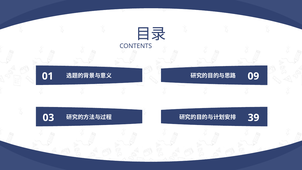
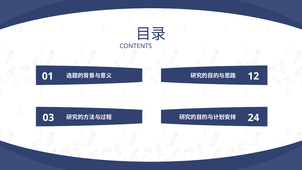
09: 09 -> 12 (253, 76)
39: 39 -> 24 (254, 118)
